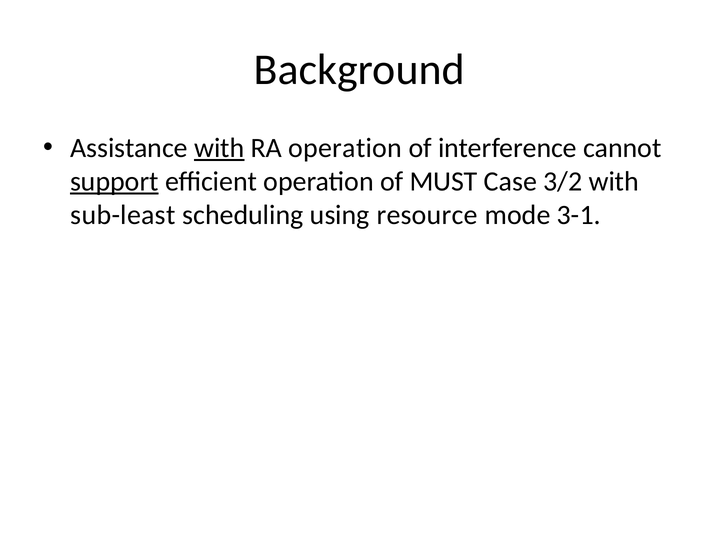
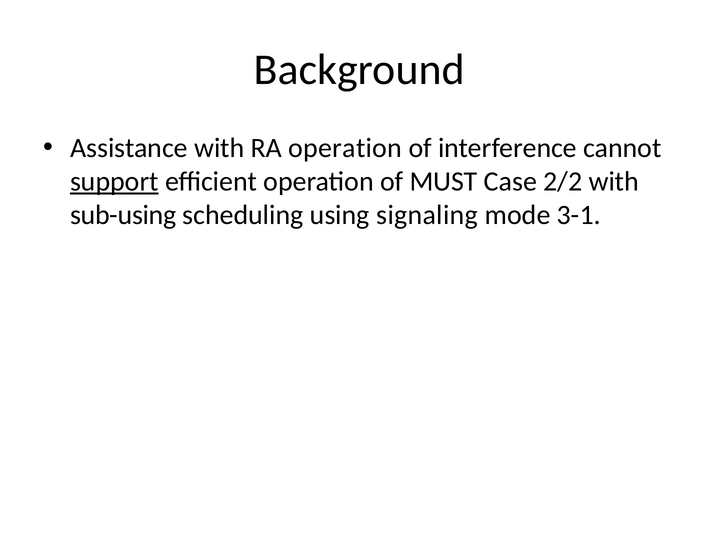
with underline: present -> none (219, 148)
3/2: 3/2 -> 2/2 (563, 182)
sub-least: sub-least -> sub-using (123, 215)
resource: resource -> signaling (427, 215)
